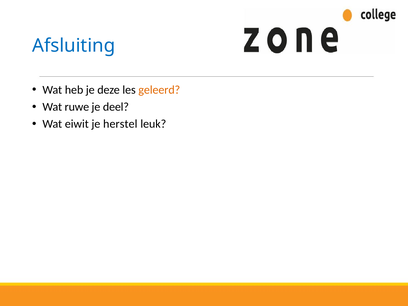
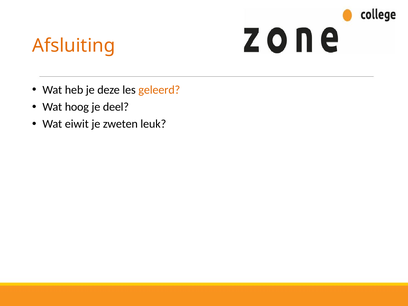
Afsluiting colour: blue -> orange (74, 46)
ruwe: ruwe -> hoog (77, 107)
herstel: herstel -> zweten (120, 124)
